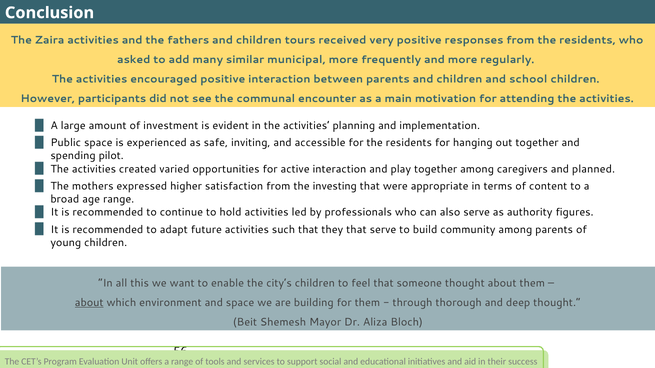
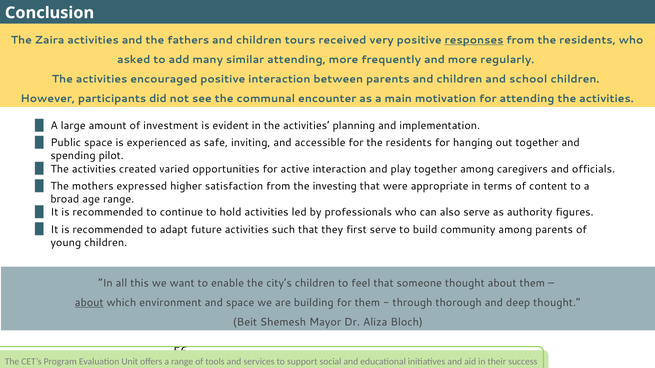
responses underline: none -> present (474, 40)
similar municipal: municipal -> attending (296, 60)
planned: planned -> officials (594, 169)
they that: that -> first (356, 230)
